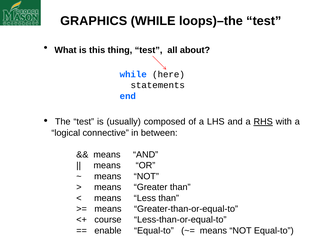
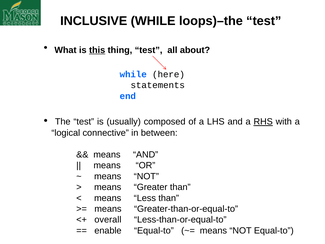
GRAPHICS: GRAPHICS -> INCLUSIVE (94, 21)
this underline: none -> present (97, 50)
course: course -> overall (108, 219)
